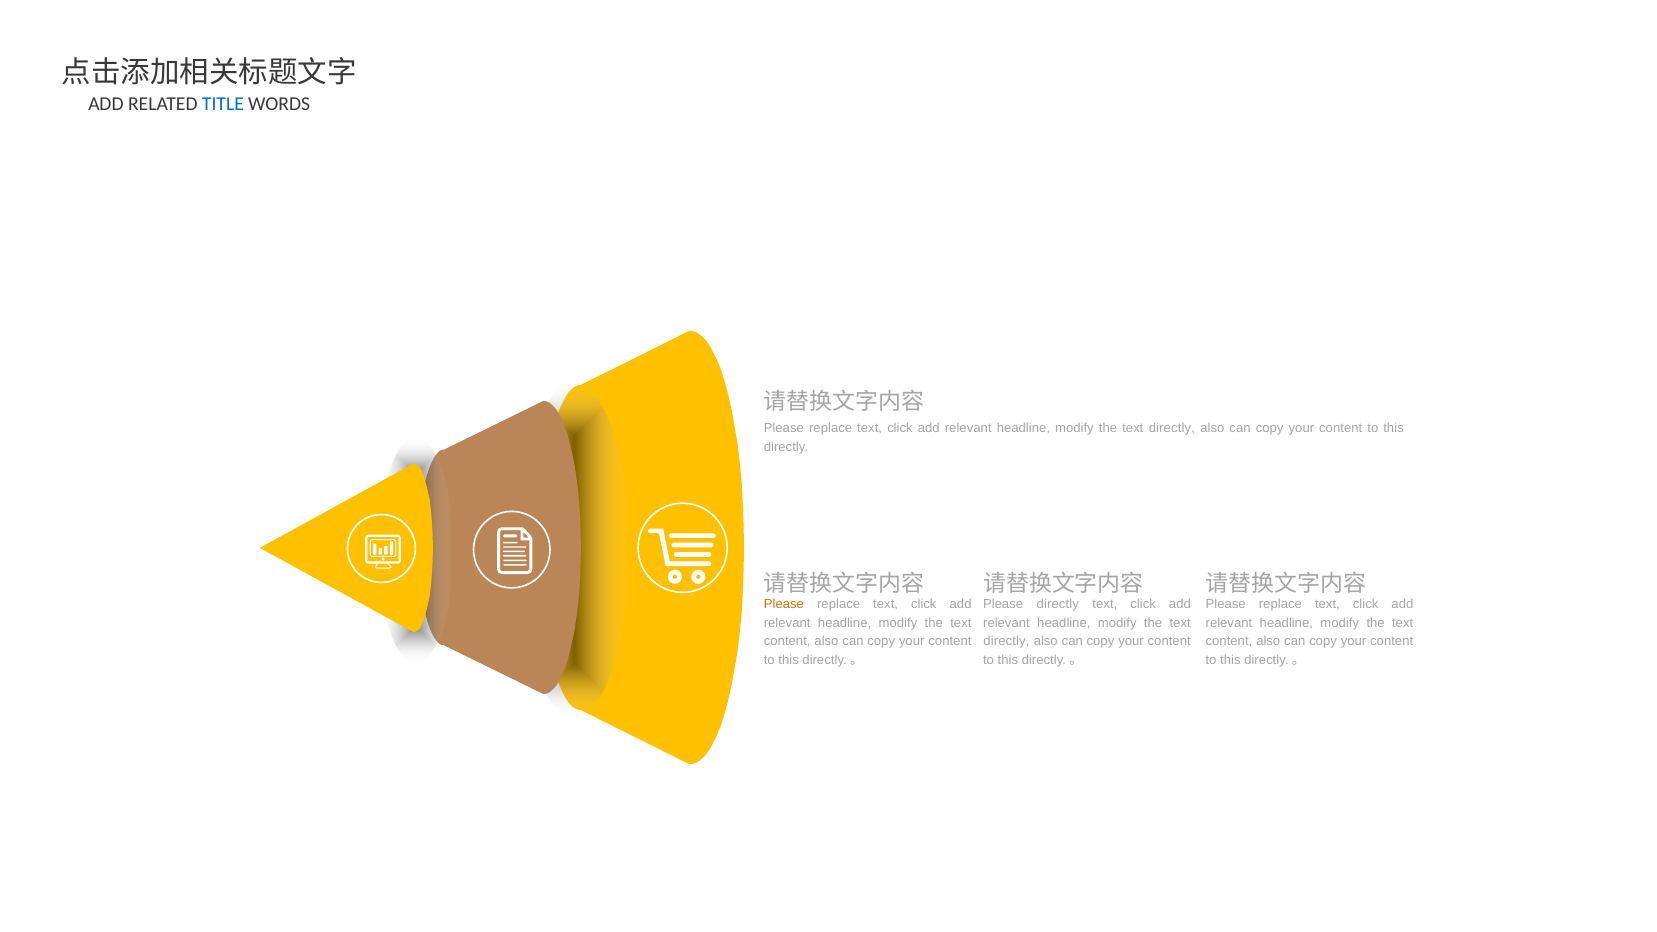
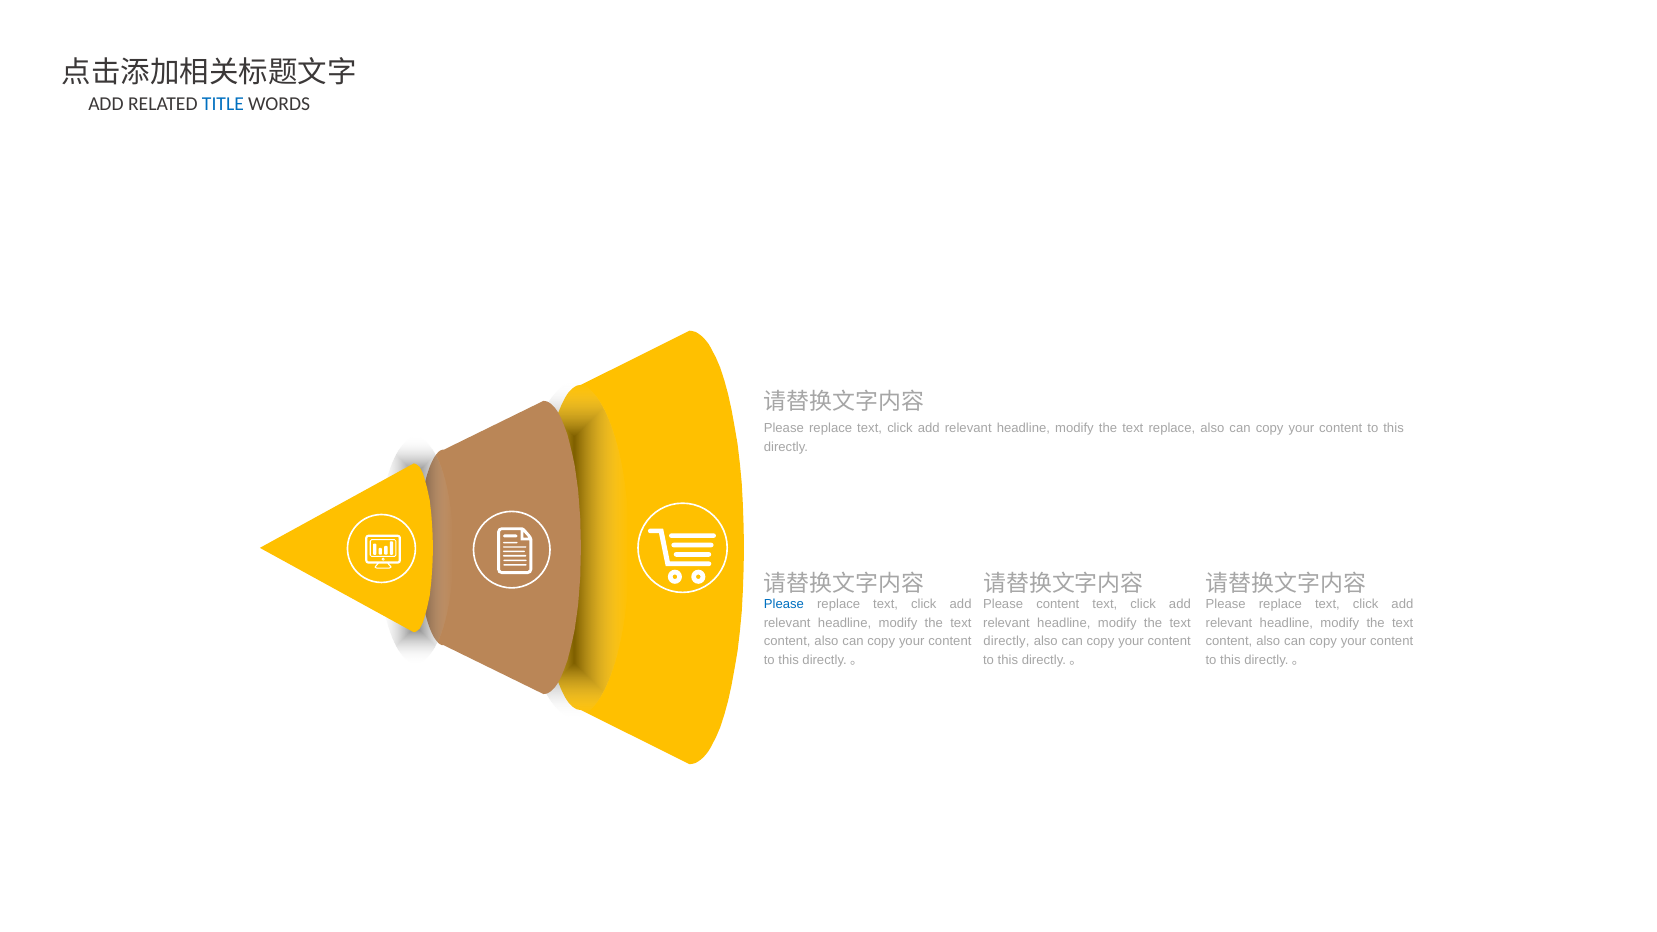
directly: directly -> replace (1172, 428)
Please colour: orange -> blue (784, 604)
Please directly: directly -> content (1058, 604)
